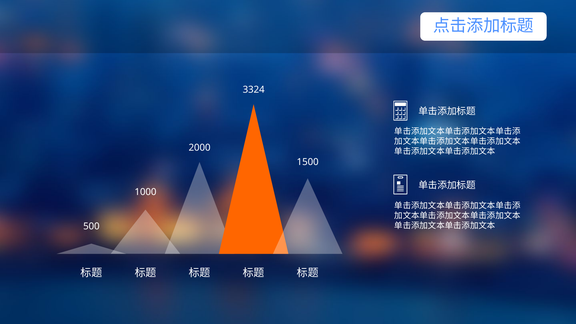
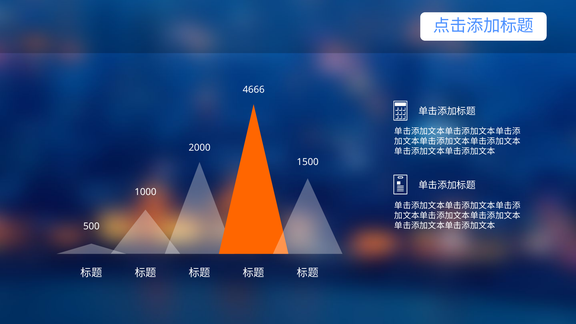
3324: 3324 -> 4666 (254, 90)
